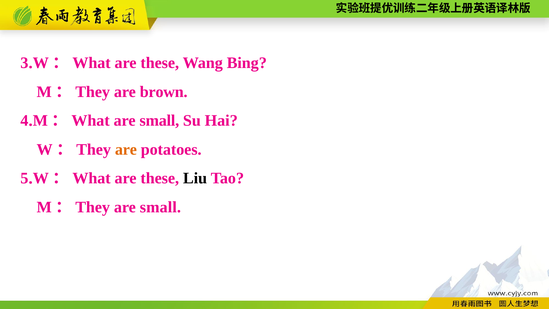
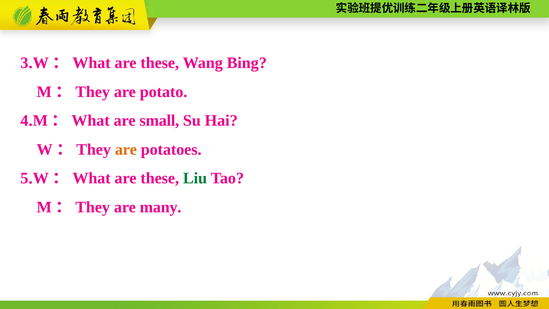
brown: brown -> potato (164, 92)
Liu colour: black -> green (195, 178)
small: small -> many (161, 207)
